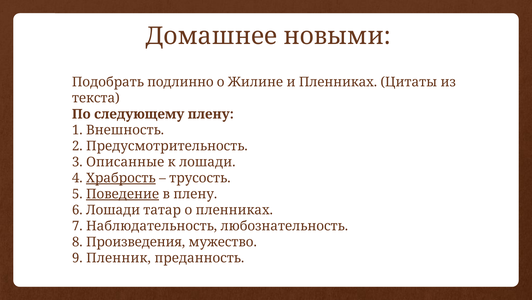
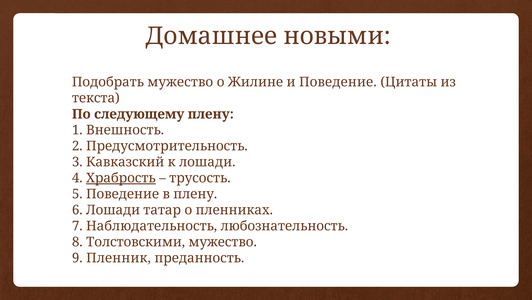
Подобрать подлинно: подлинно -> мужество (180, 82)
и Пленниках: Пленниках -> Поведение (338, 82)
Описанные: Описанные -> Кавказский (125, 162)
Поведение underline: present -> none (123, 194)
Произведения: Произведения -> Толстовскими (136, 242)
